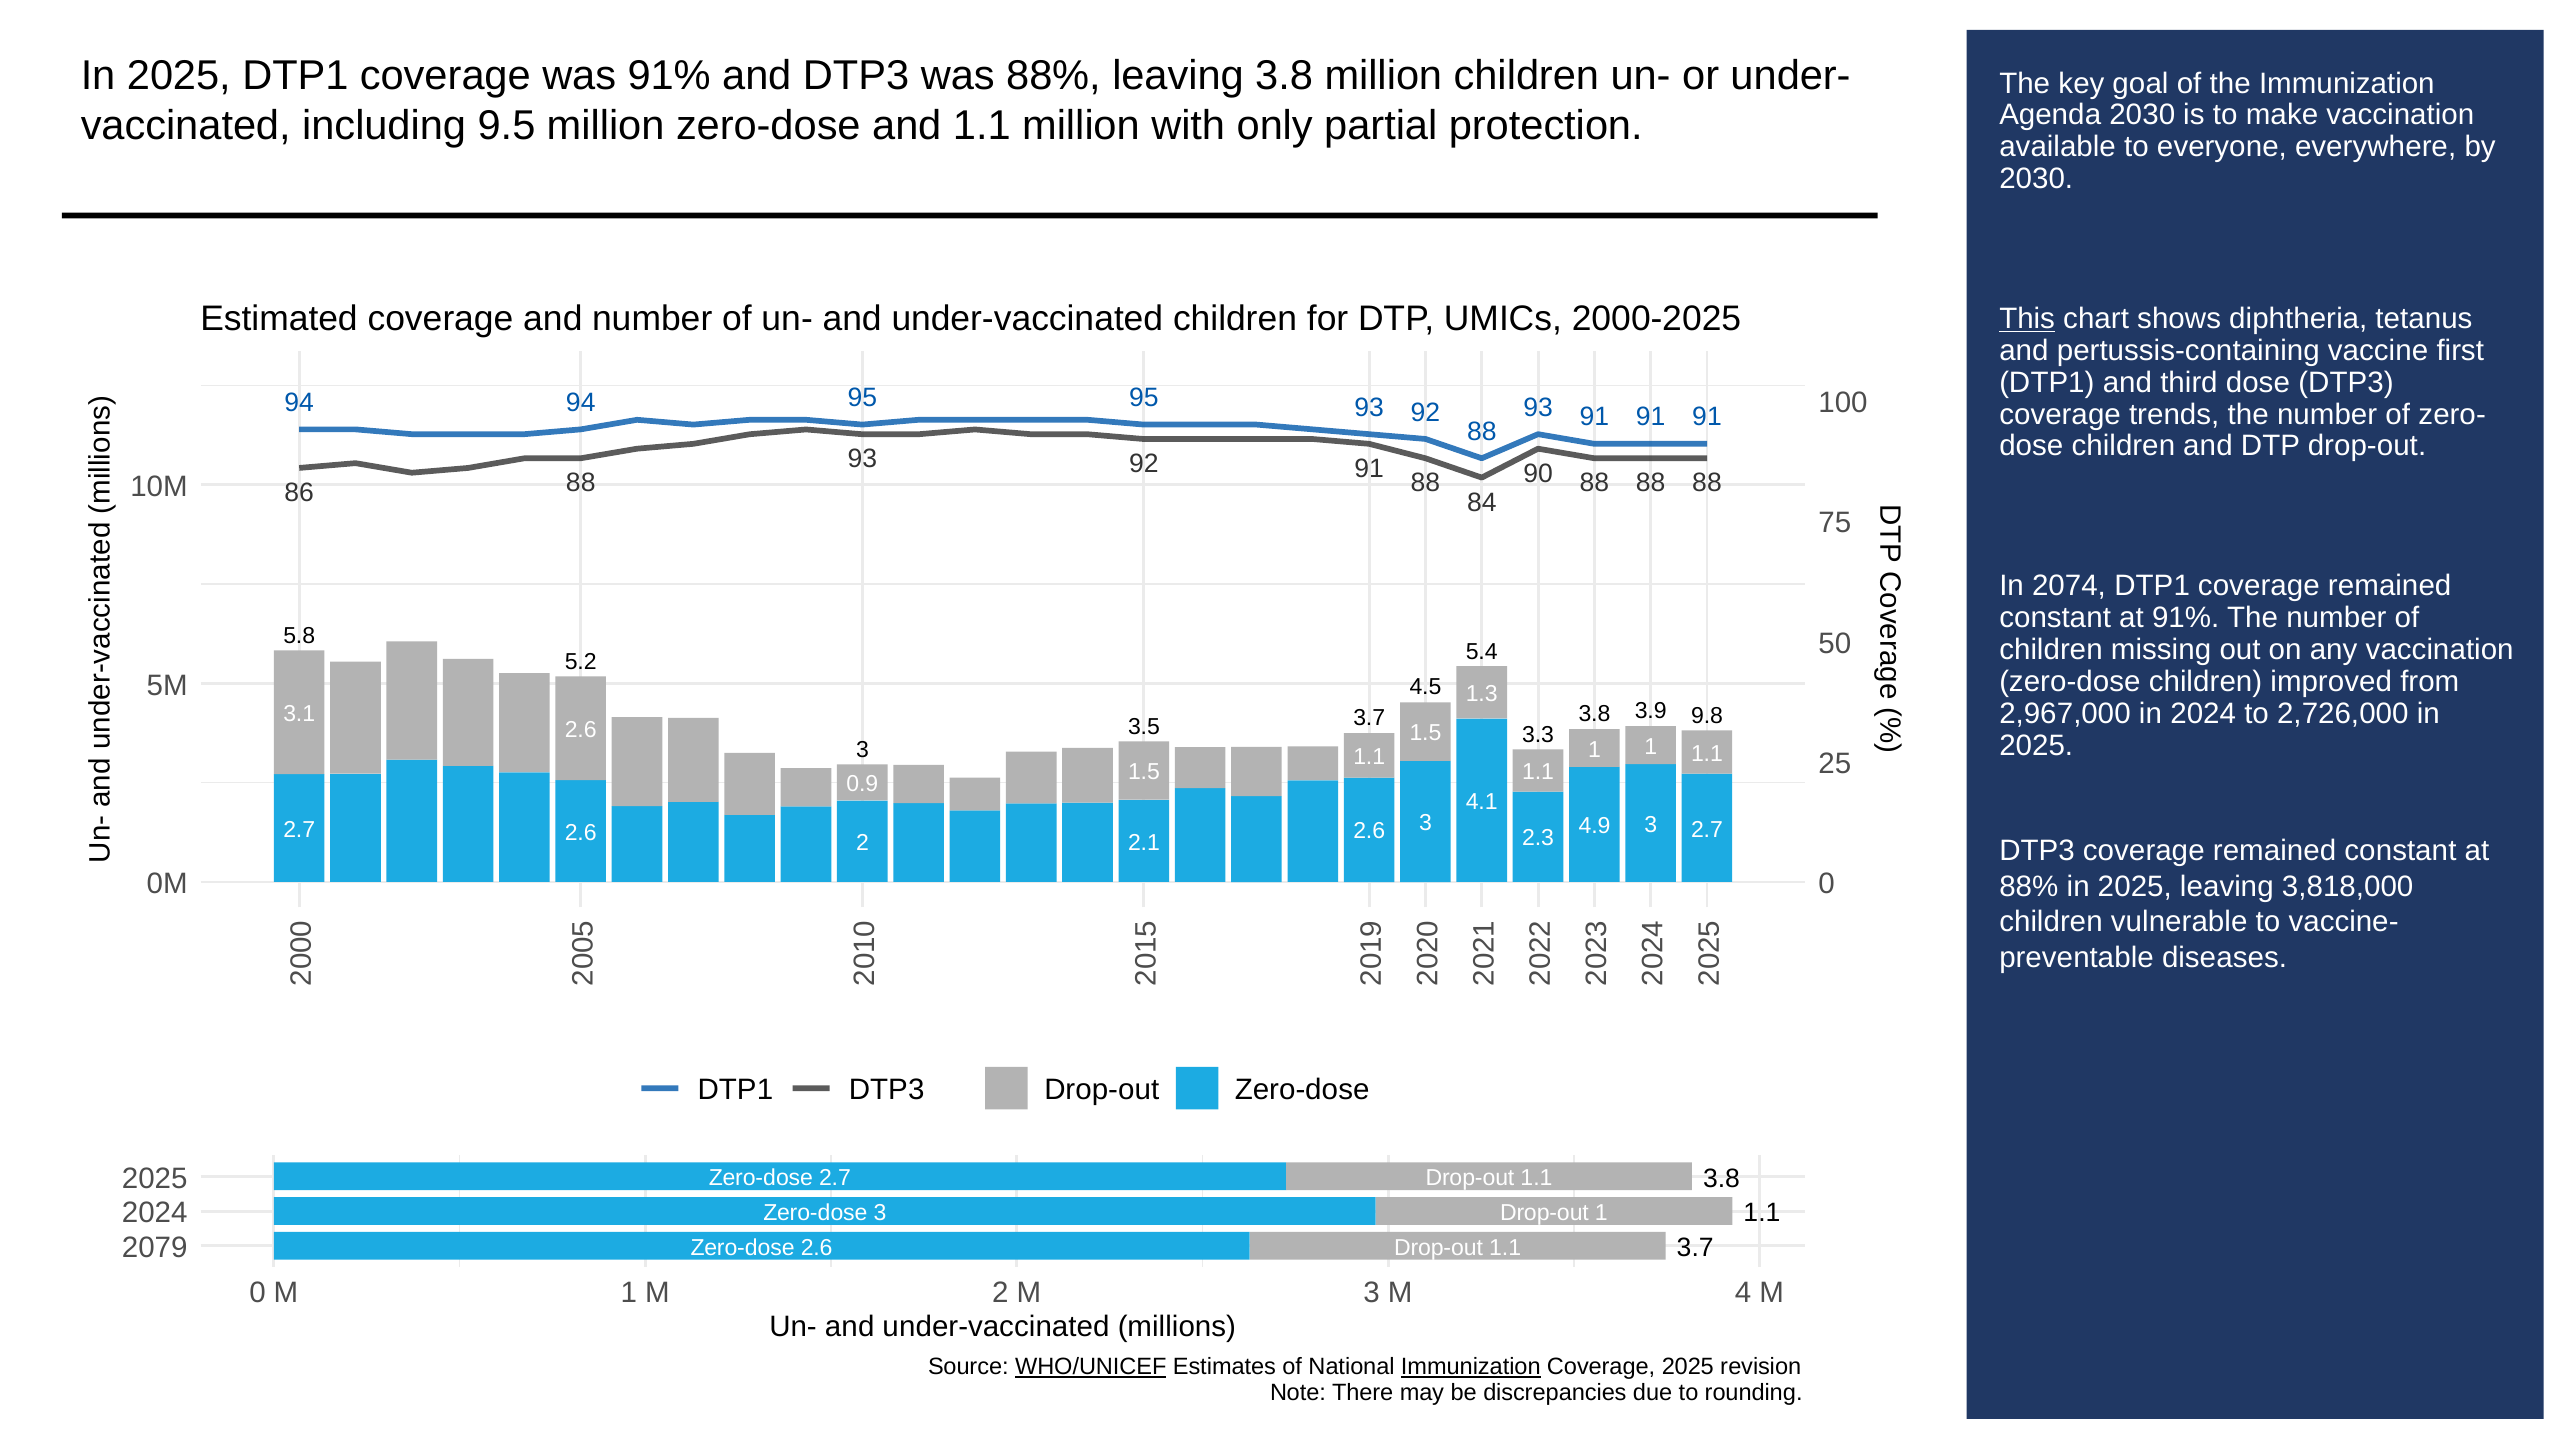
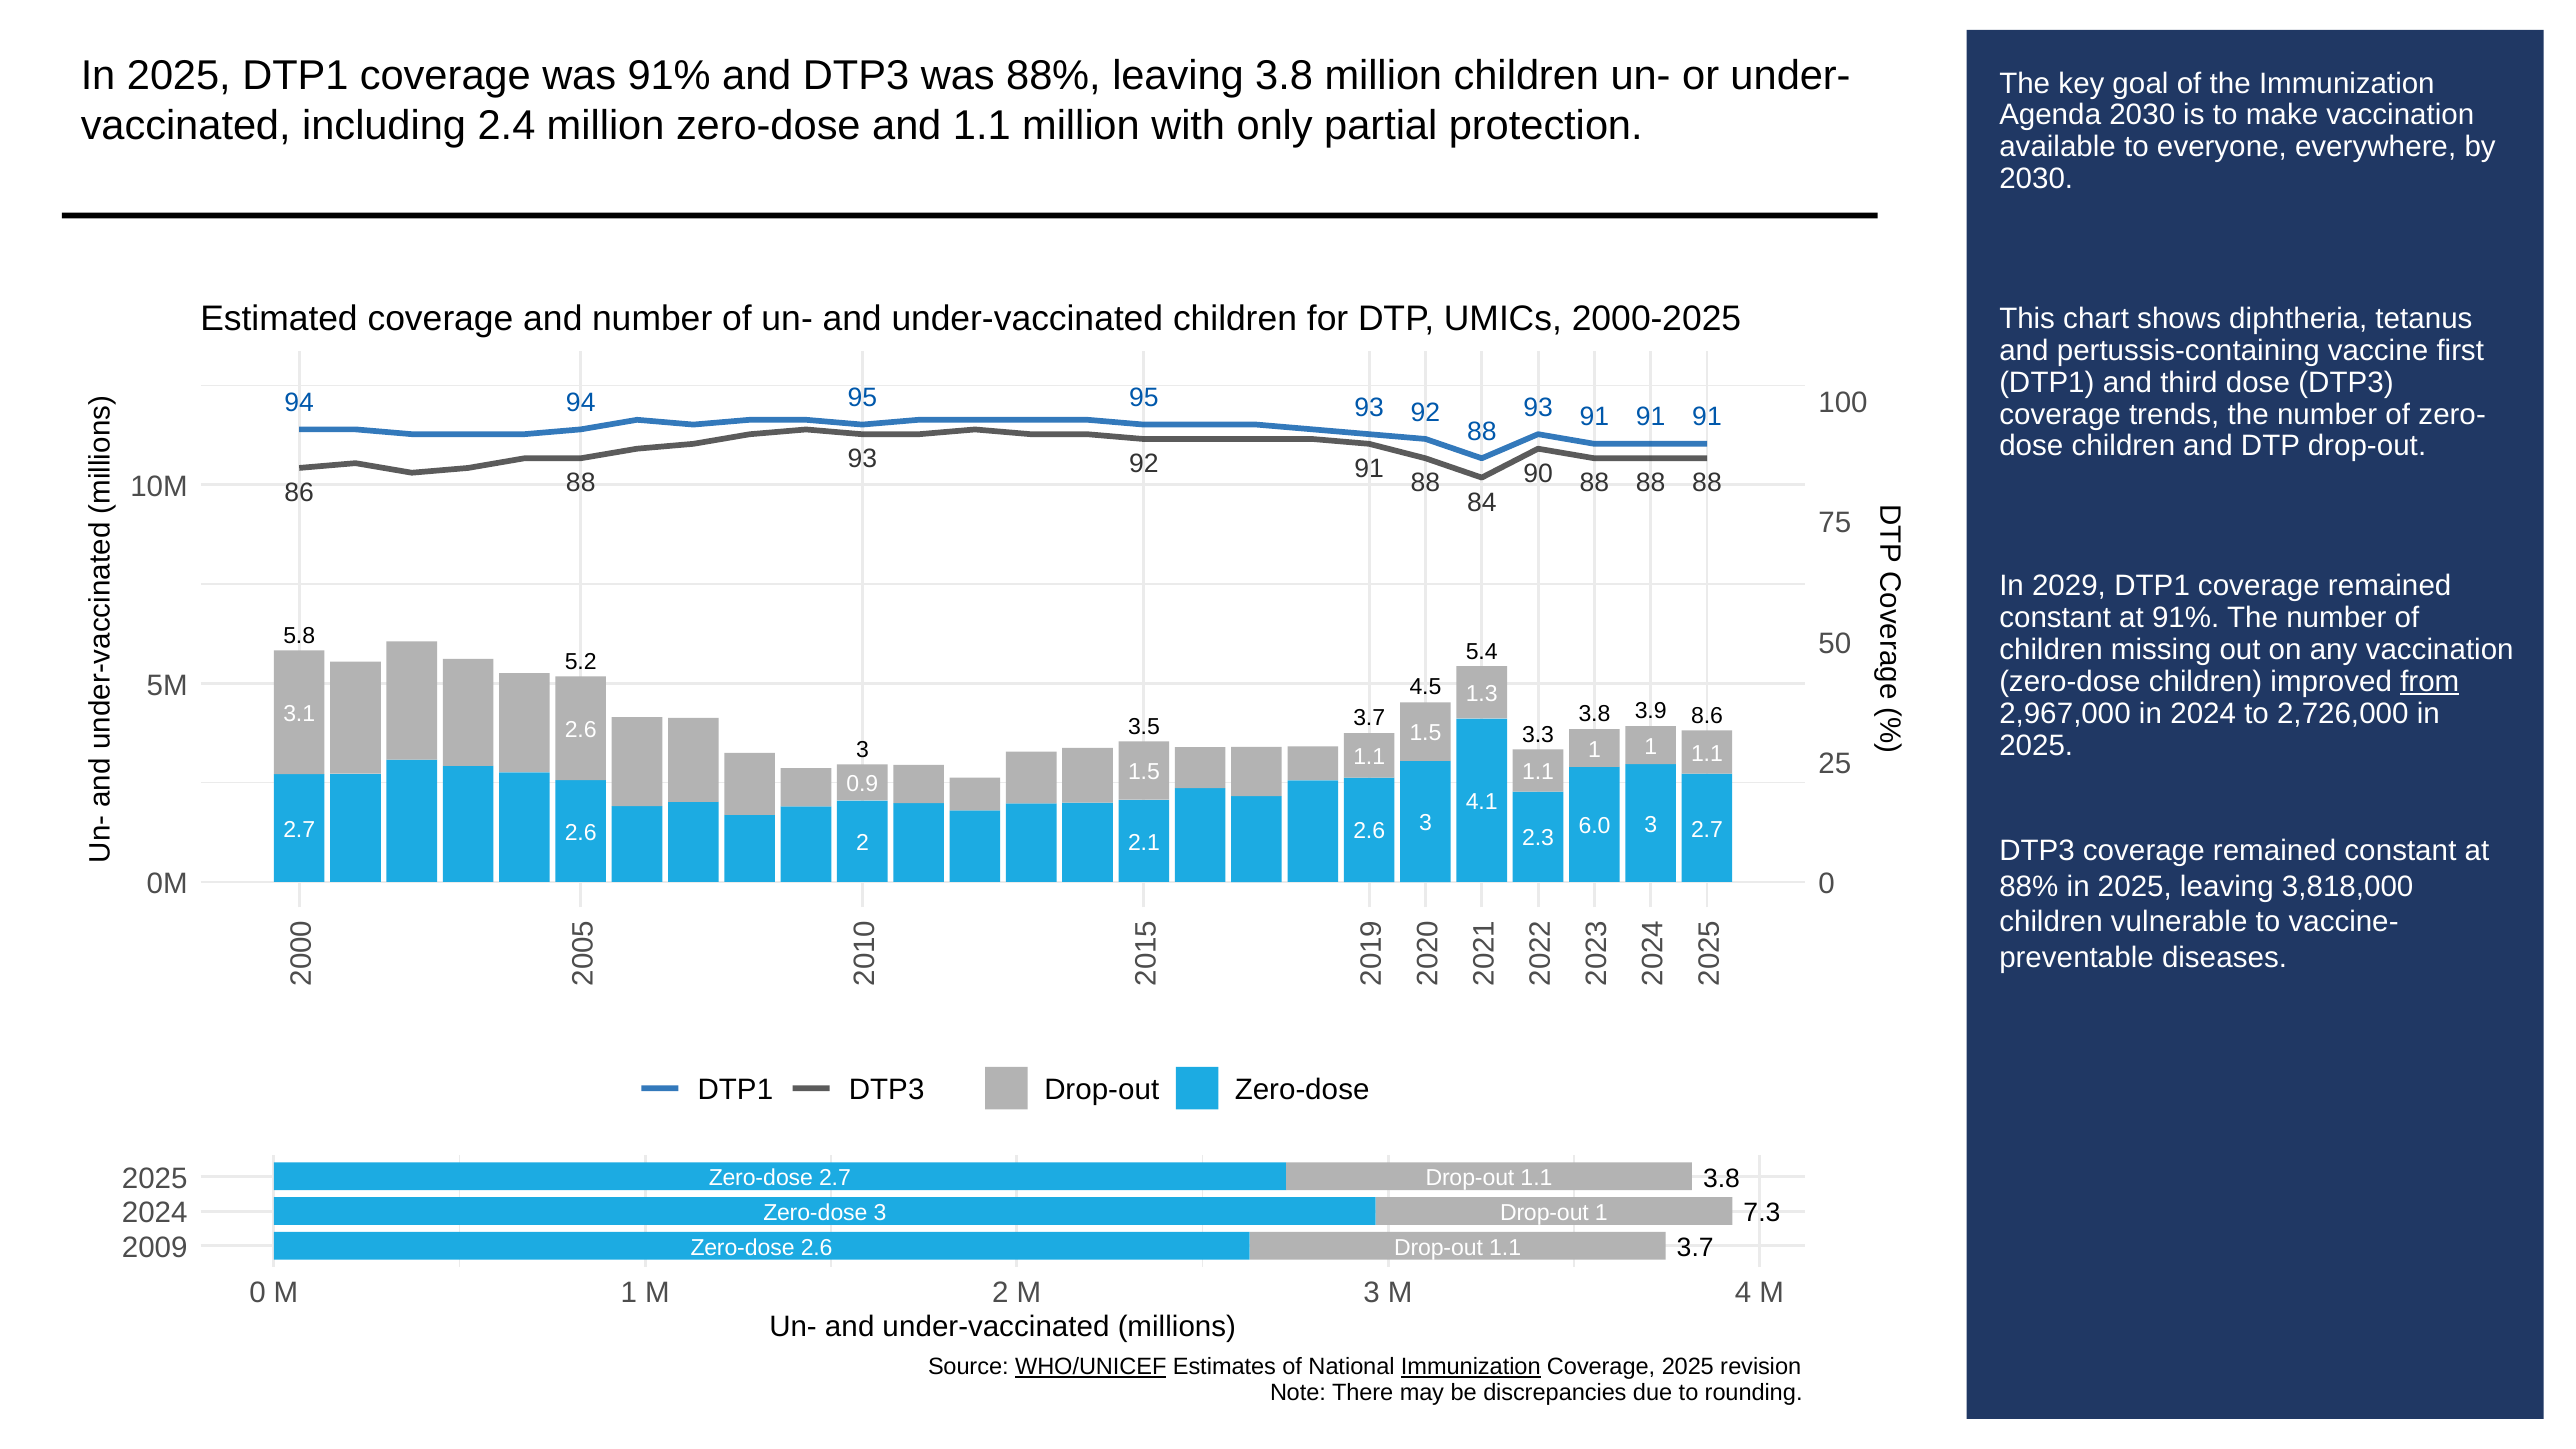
9.5: 9.5 -> 2.4 (506, 126)
This underline: present -> none (2027, 319)
2074: 2074 -> 2029 (2069, 586)
from underline: none -> present (2430, 682)
9.8: 9.8 -> 8.6 (1707, 715)
4.9: 4.9 -> 6.0 (1595, 826)
1.1: 1.1 -> 7.3 (1762, 1213)
2079: 2079 -> 2009 (155, 1248)
